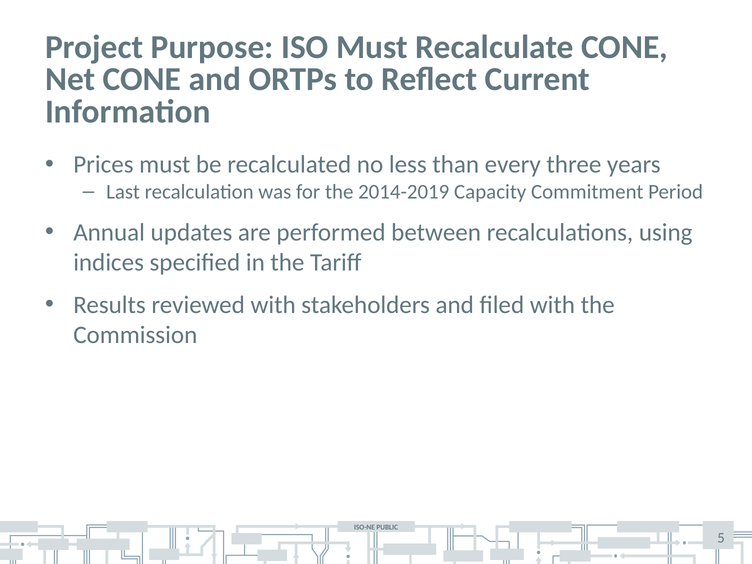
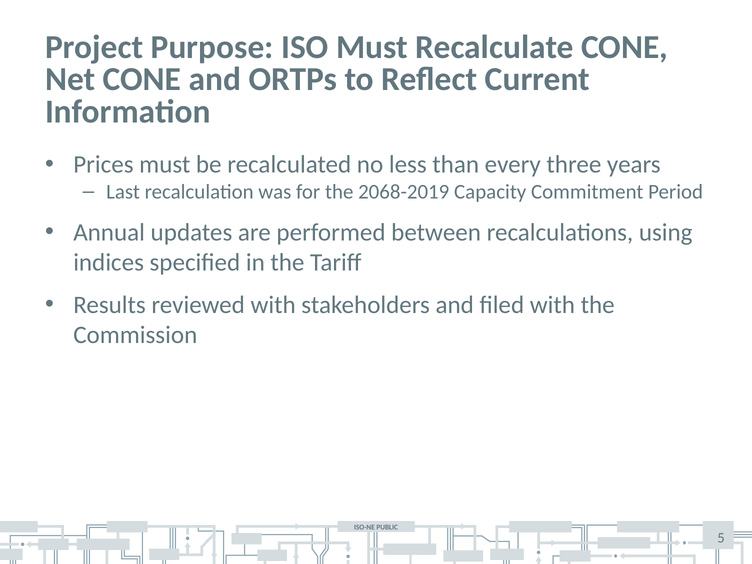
2014-2019: 2014-2019 -> 2068-2019 (404, 192)
